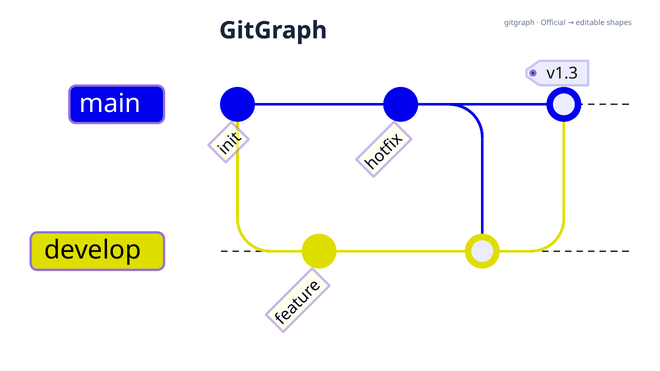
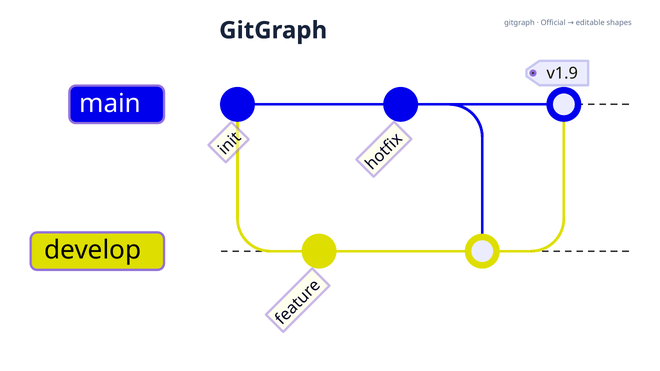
v1.3: v1.3 -> v1.9 (562, 73)
